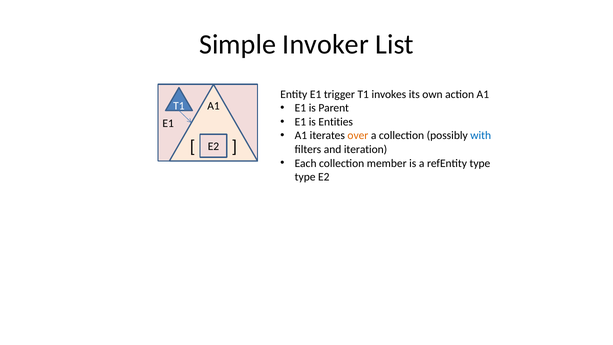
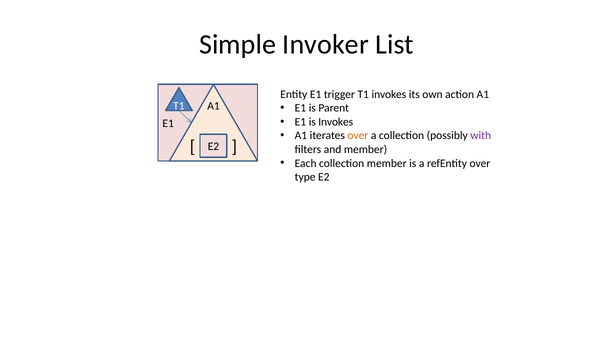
is Entities: Entities -> Invokes (336, 122)
with colour: blue -> purple (481, 136)
and iteration: iteration -> member (366, 149)
refEntity type: type -> over (480, 163)
